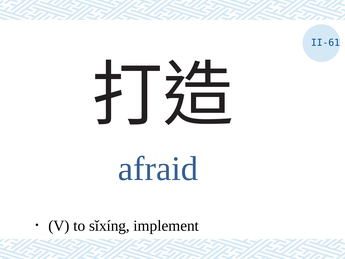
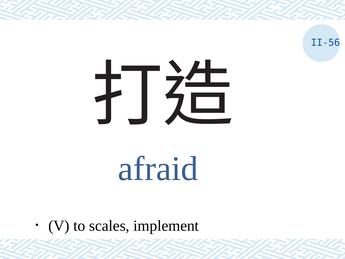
II-61: II-61 -> II-56 (325, 43)
sǐxíng: sǐxíng -> scales (109, 226)
